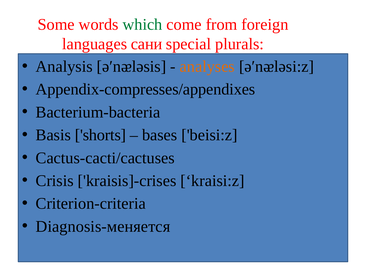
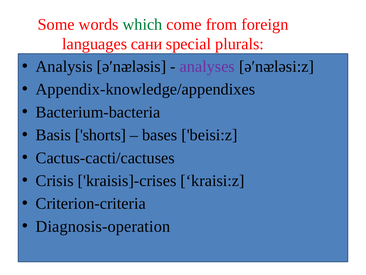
analyses colour: orange -> purple (207, 66)
Appendix-compresses/appendixes: Appendix-compresses/appendixes -> Appendix-knowledge/appendixes (145, 89)
Diagnosis-меняется: Diagnosis-меняется -> Diagnosis-operation (103, 226)
